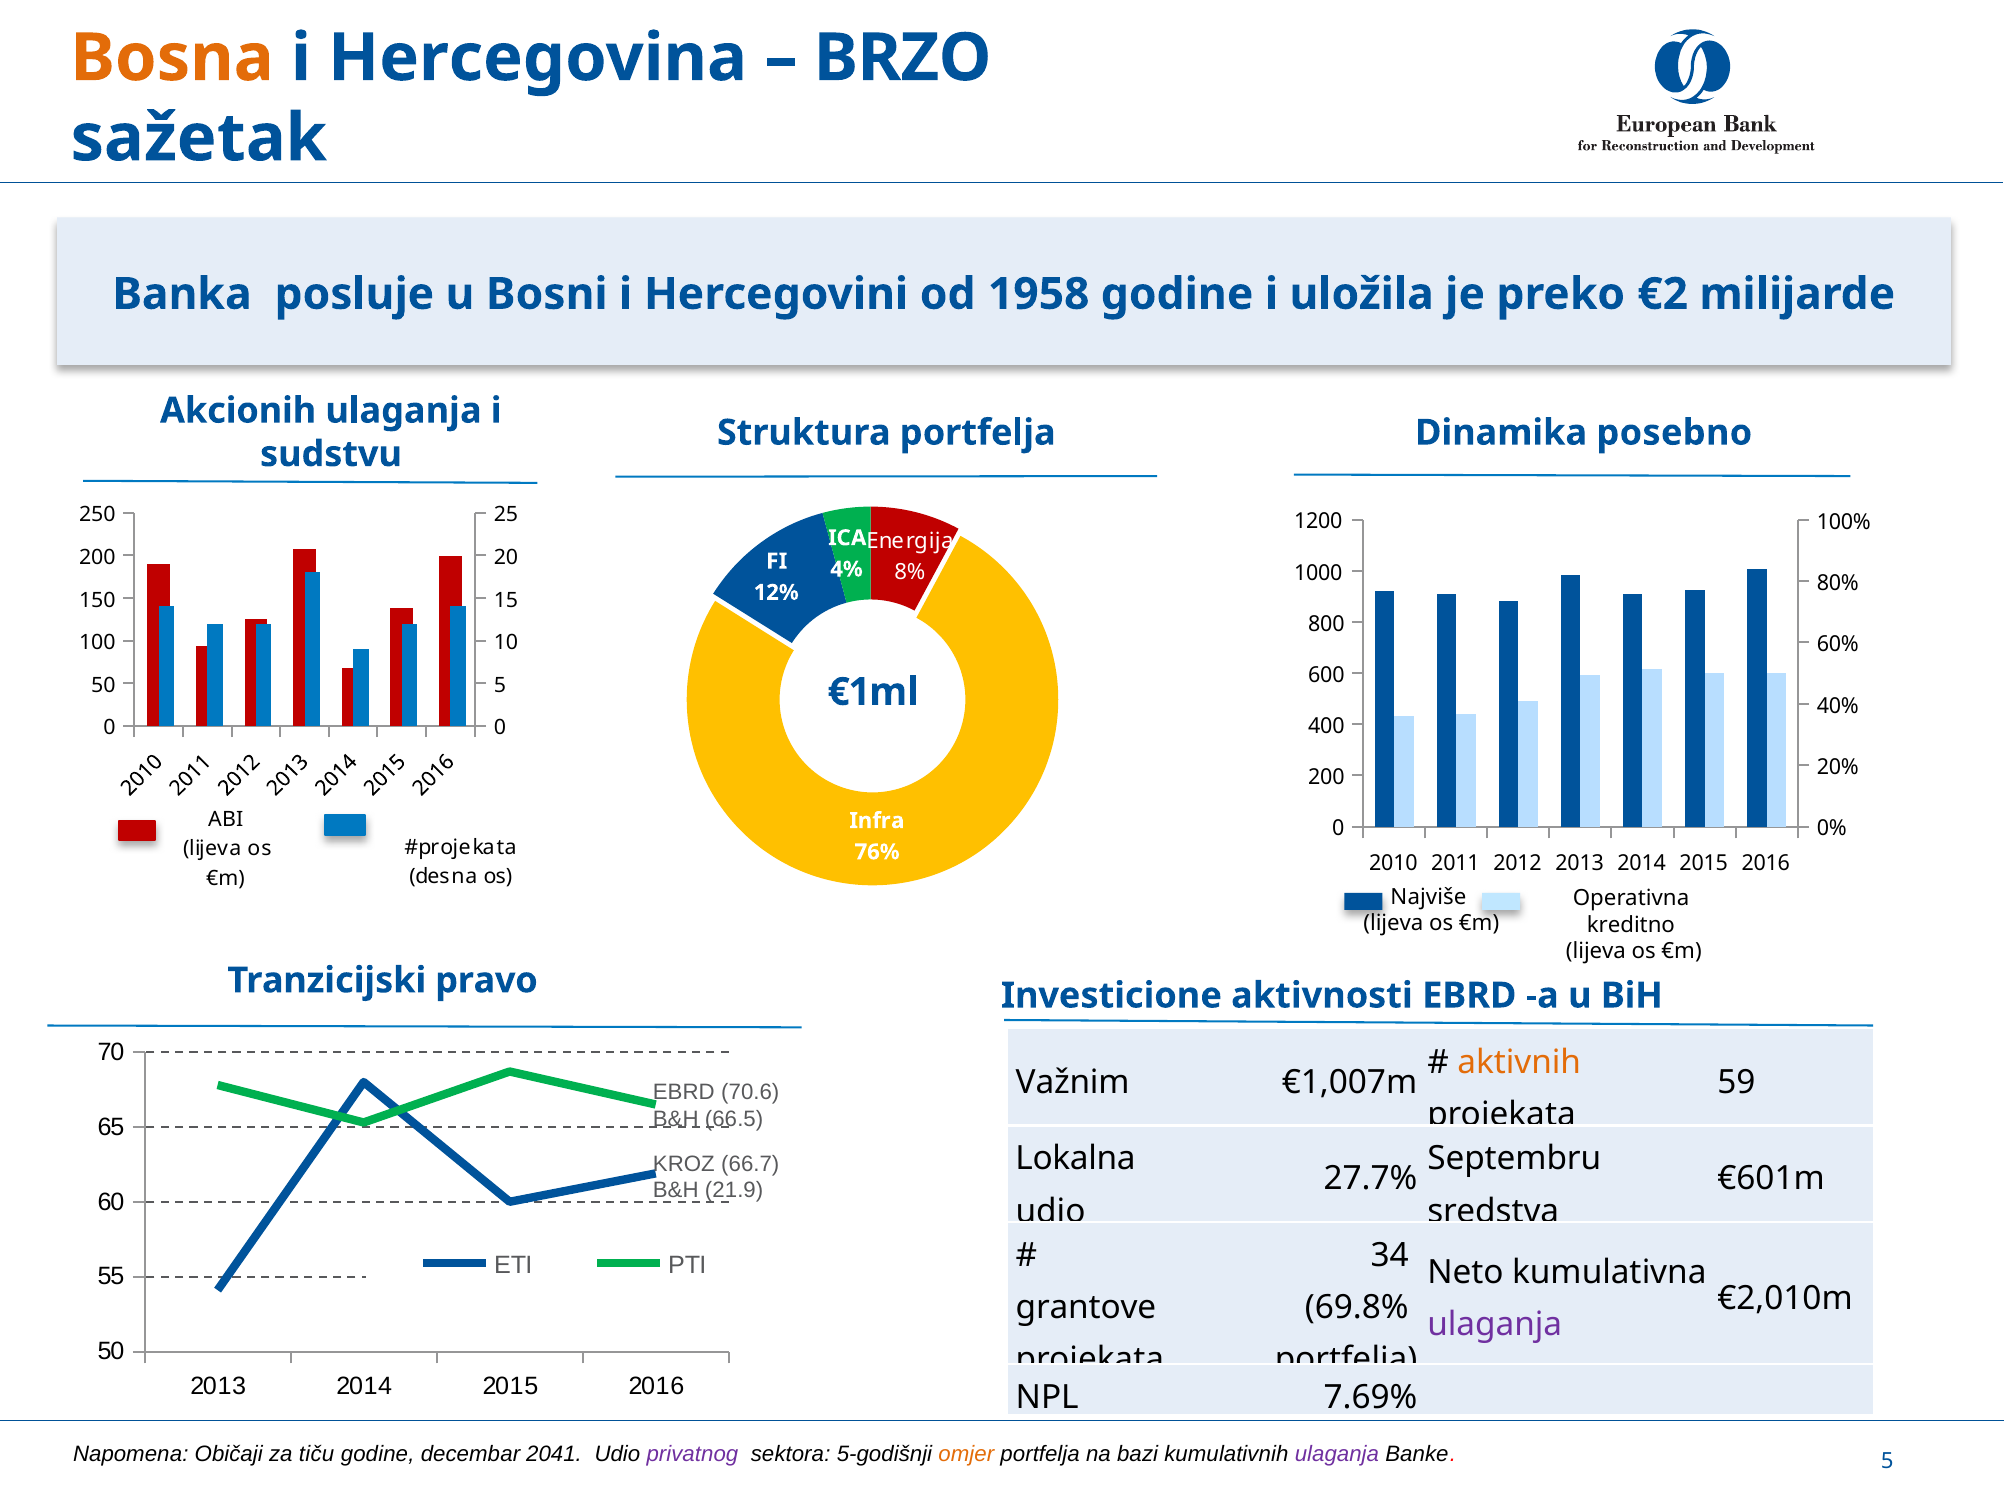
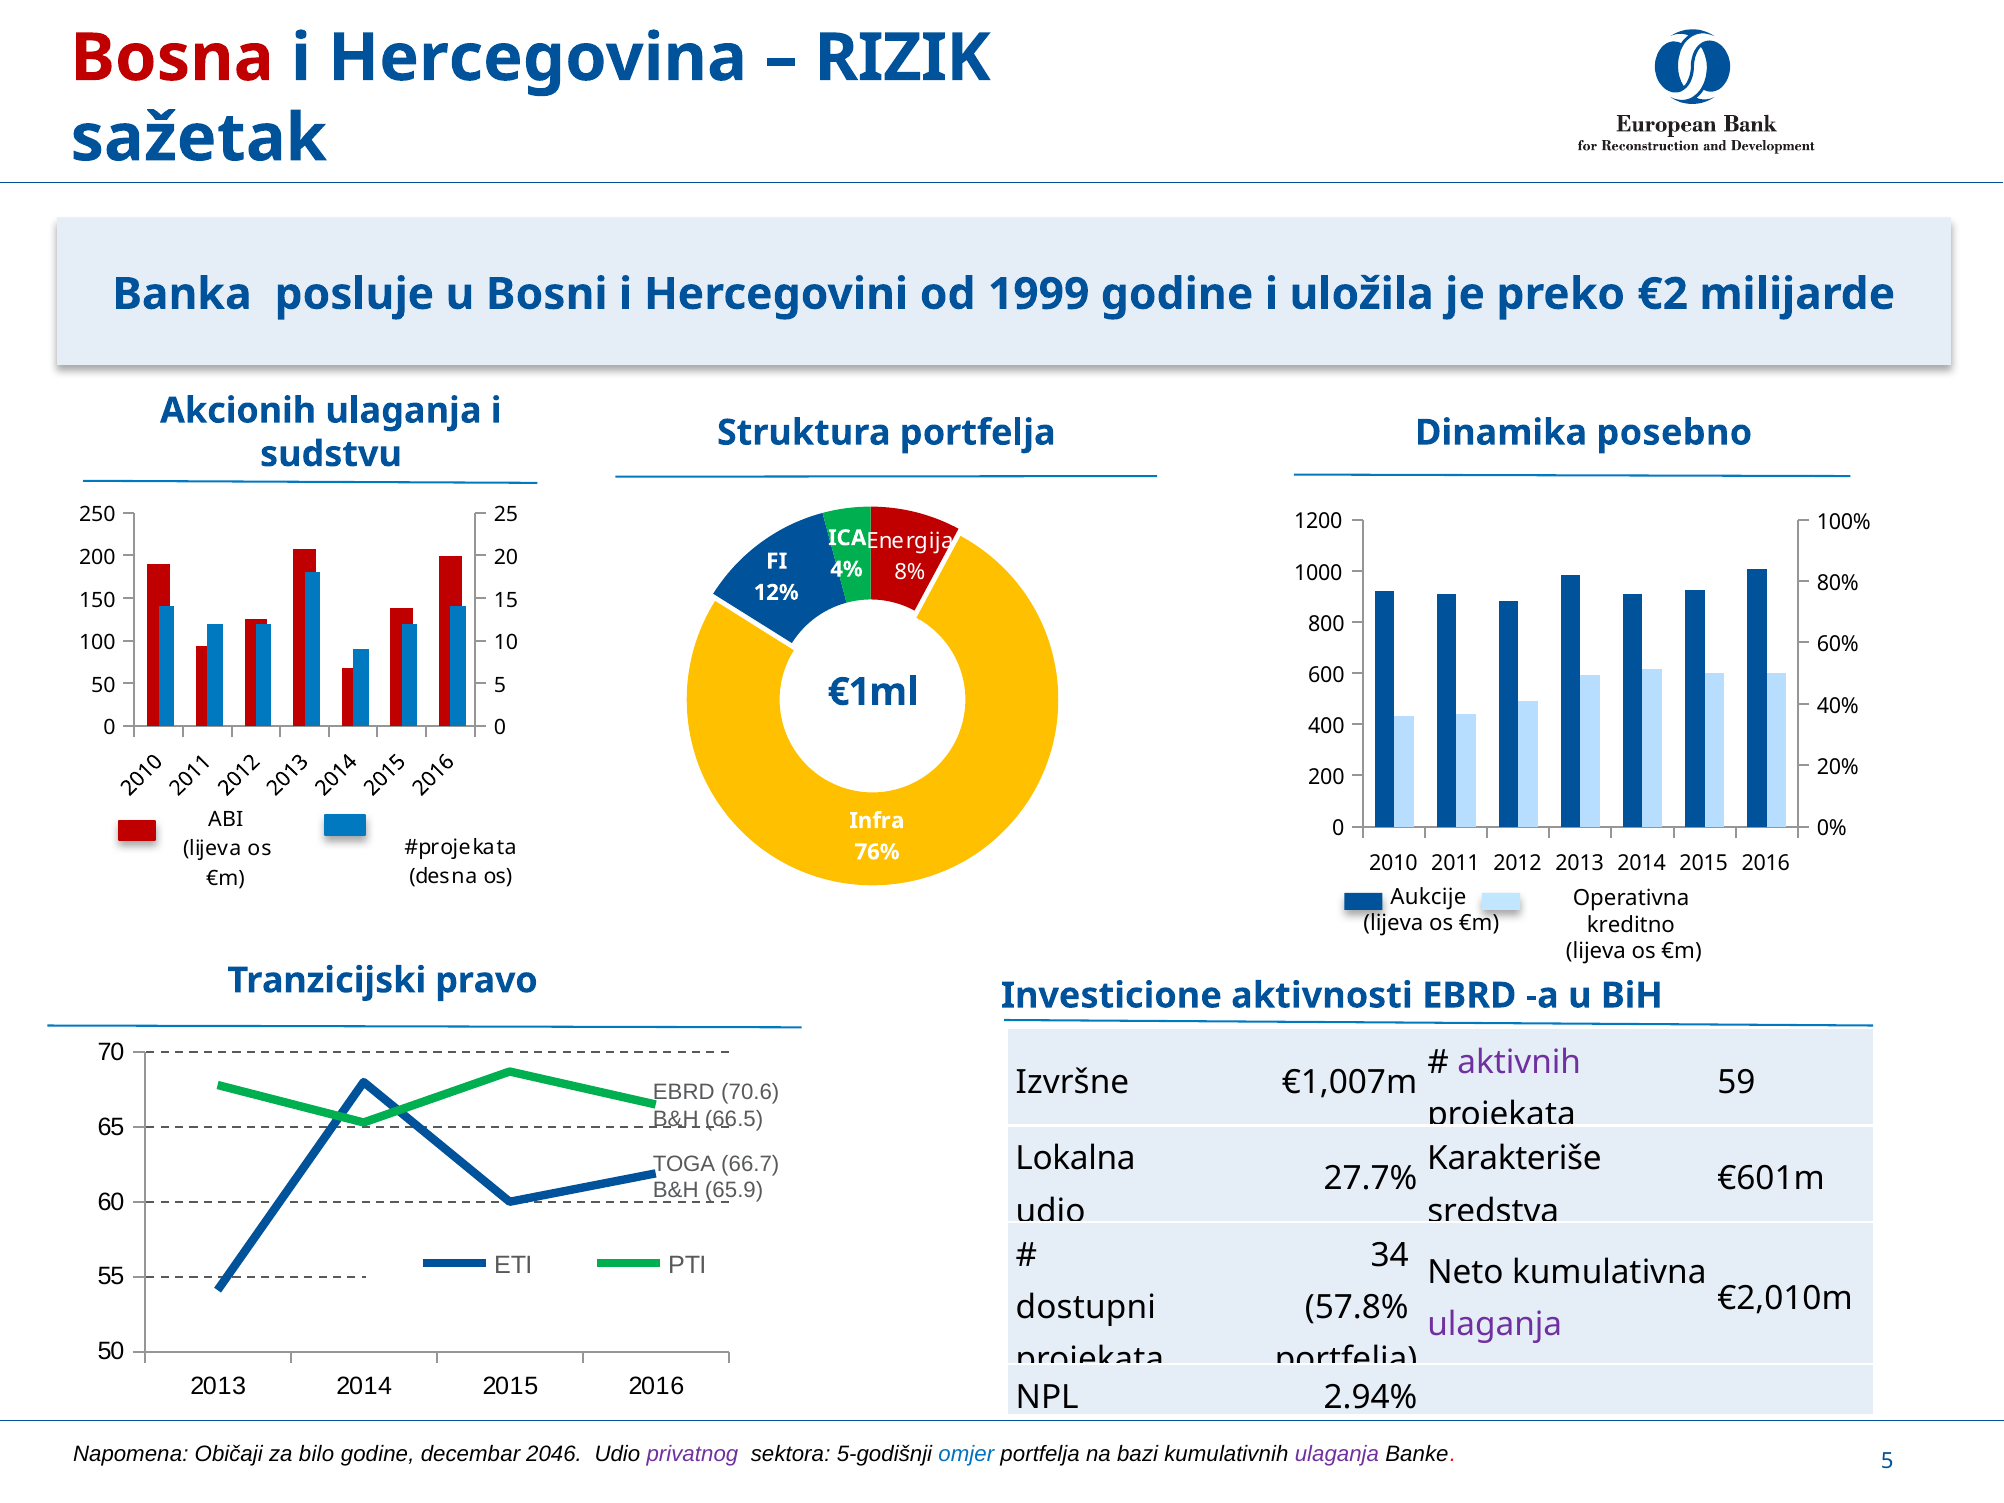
Bosna colour: orange -> red (172, 58)
BRZO: BRZO -> RIZIK (903, 58)
1958: 1958 -> 1999 (1039, 294)
Najviše: Najviše -> Aukcije (1428, 897)
aktivnih colour: orange -> purple (1519, 1063)
Važnim: Važnim -> Izvršne (1073, 1083)
Septembru: Septembru -> Karakteriše (1514, 1159)
KROZ: KROZ -> TOGA (684, 1164)
21.9: 21.9 -> 65.9 (734, 1190)
grantove: grantove -> dostupni (1086, 1307)
69.8%: 69.8% -> 57.8% (1357, 1307)
7.69%: 7.69% -> 2.94% (1370, 1398)
tiču: tiču -> bilo (317, 1454)
2041: 2041 -> 2046 (554, 1454)
omjer colour: orange -> blue (966, 1454)
